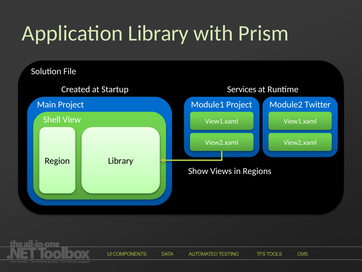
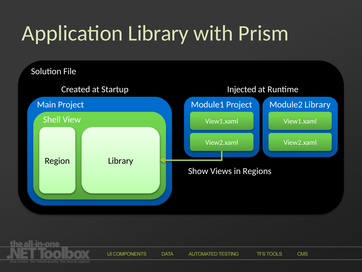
Services: Services -> Injected (242, 89)
Module2 Twitter: Twitter -> Library (318, 104)
